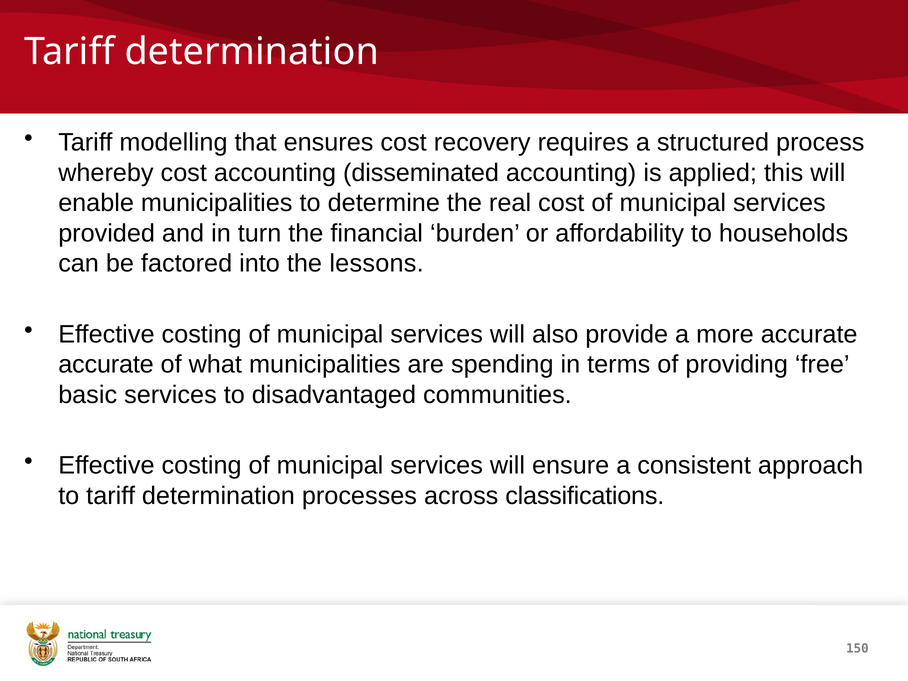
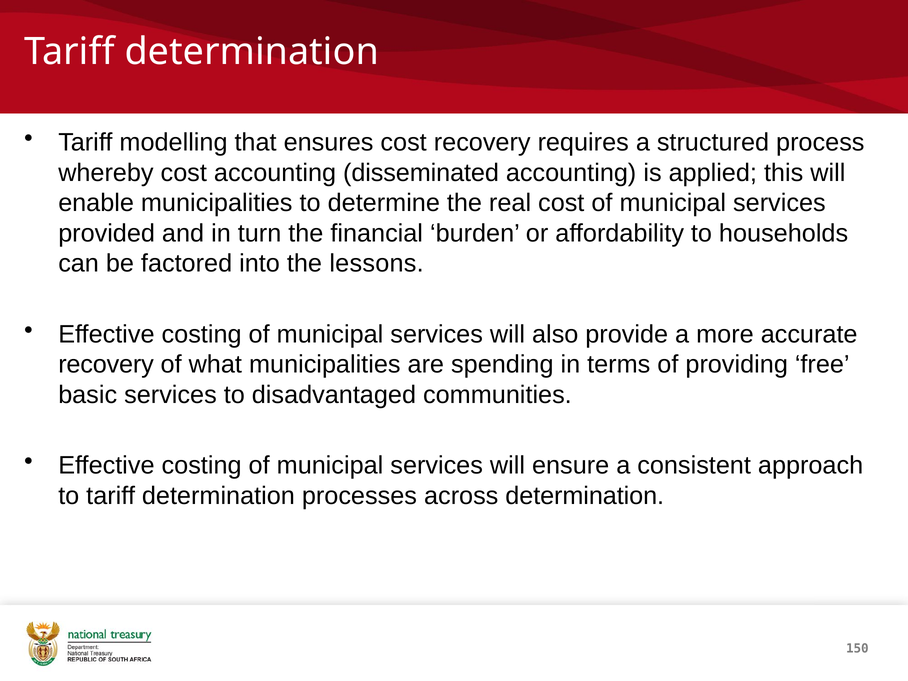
accurate: accurate -> recovery (106, 365)
across classifications: classifications -> determination (585, 496)
